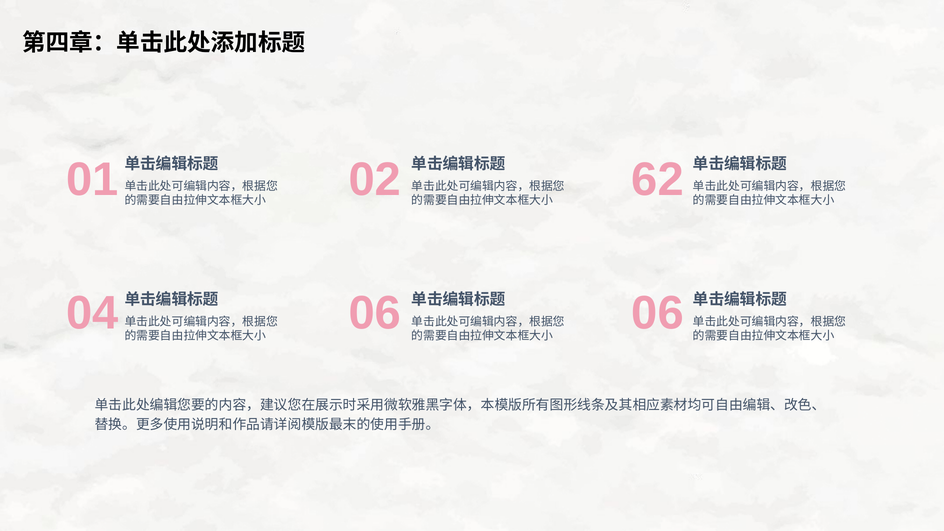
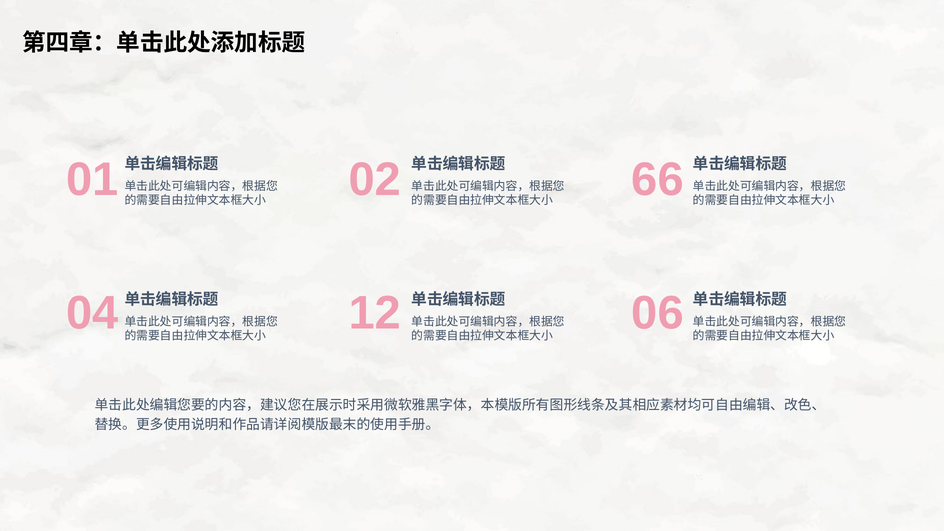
62: 62 -> 66 (658, 180)
04 06: 06 -> 12 (375, 313)
